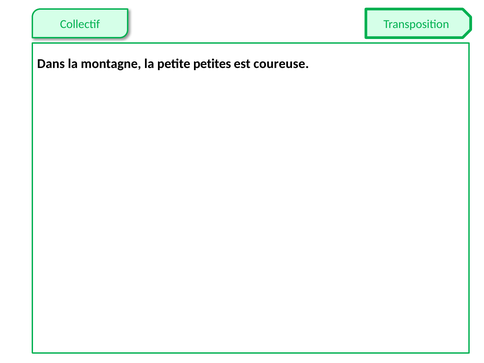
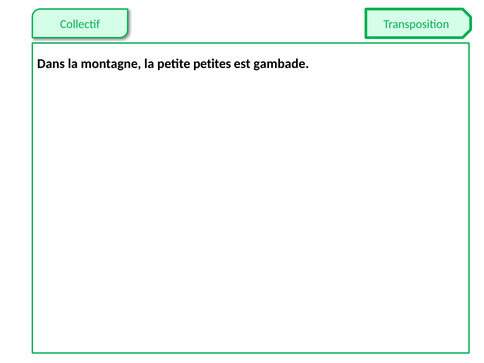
coureuse: coureuse -> gambade (281, 64)
